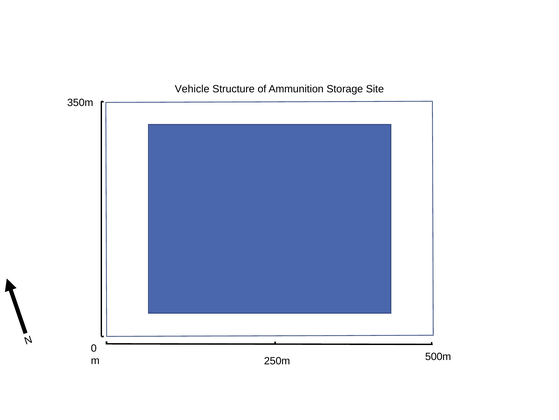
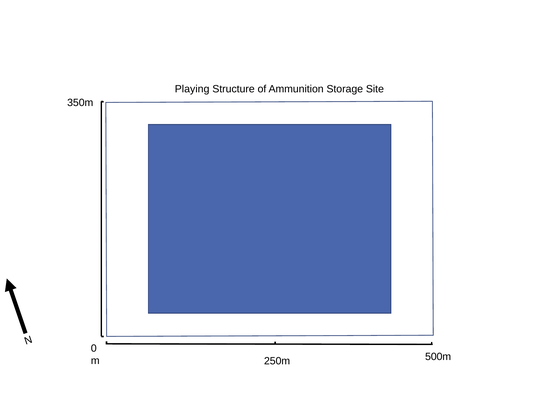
Vehicle: Vehicle -> Playing (192, 89)
